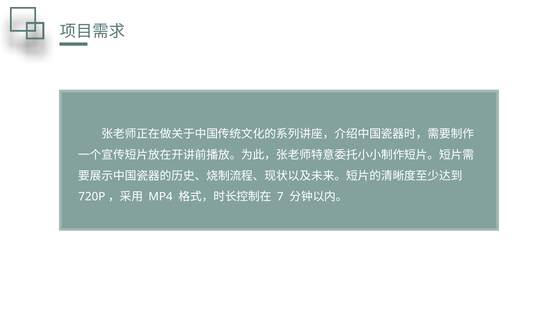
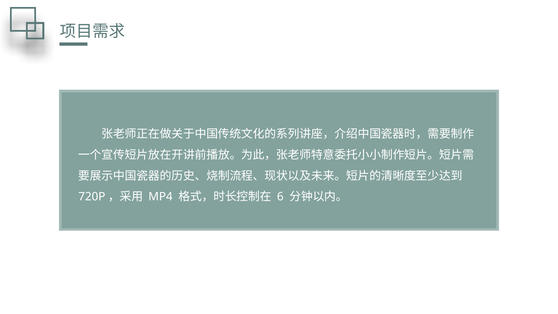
7: 7 -> 6 (280, 197)
